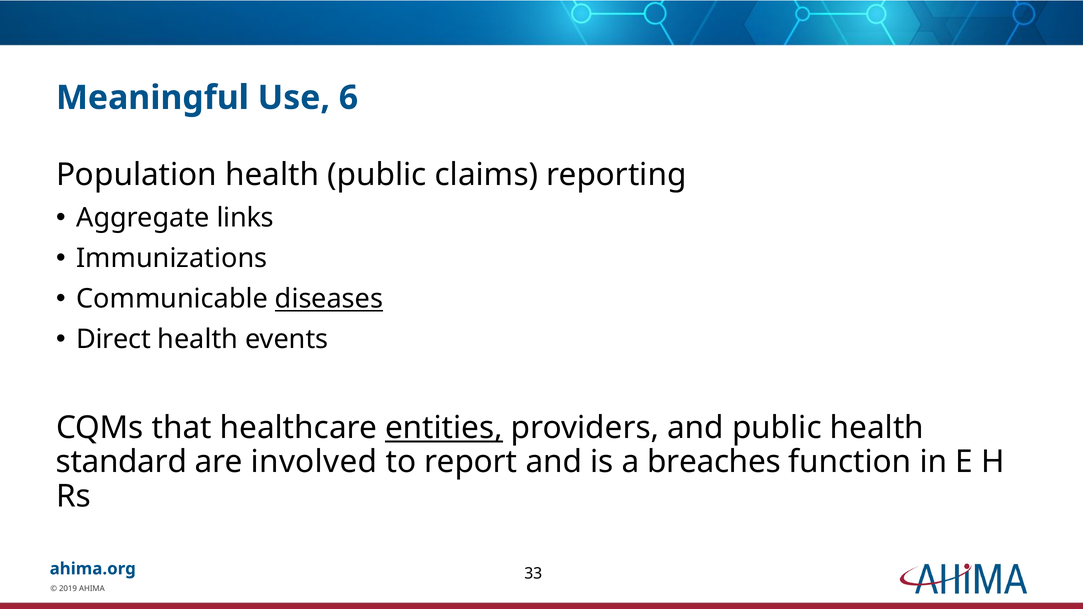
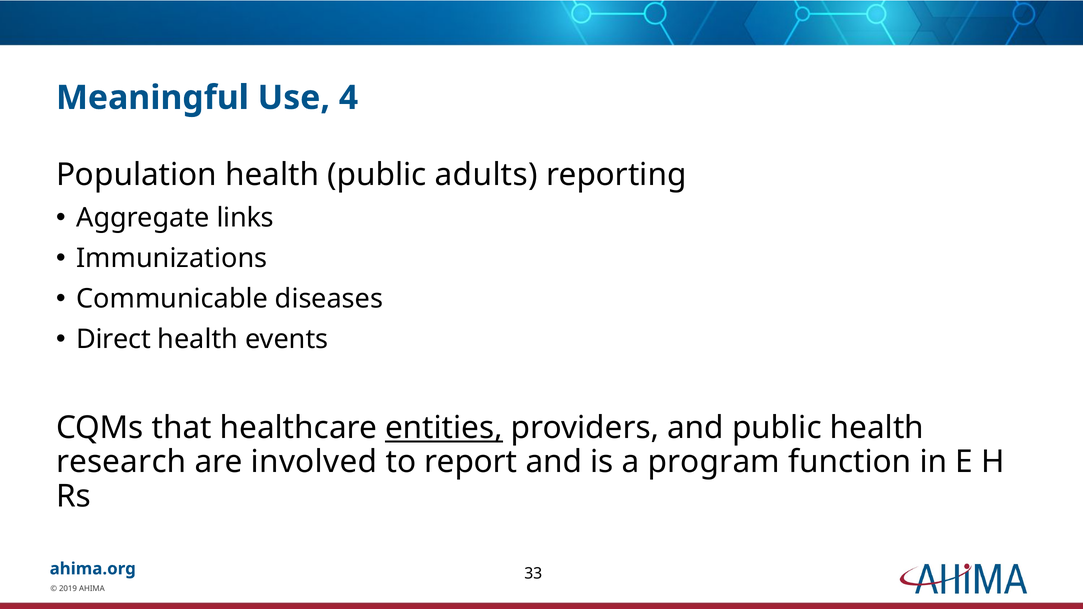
6: 6 -> 4 (348, 98)
claims: claims -> adults (486, 175)
diseases underline: present -> none (329, 299)
standard: standard -> research (121, 462)
breaches: breaches -> program (714, 462)
